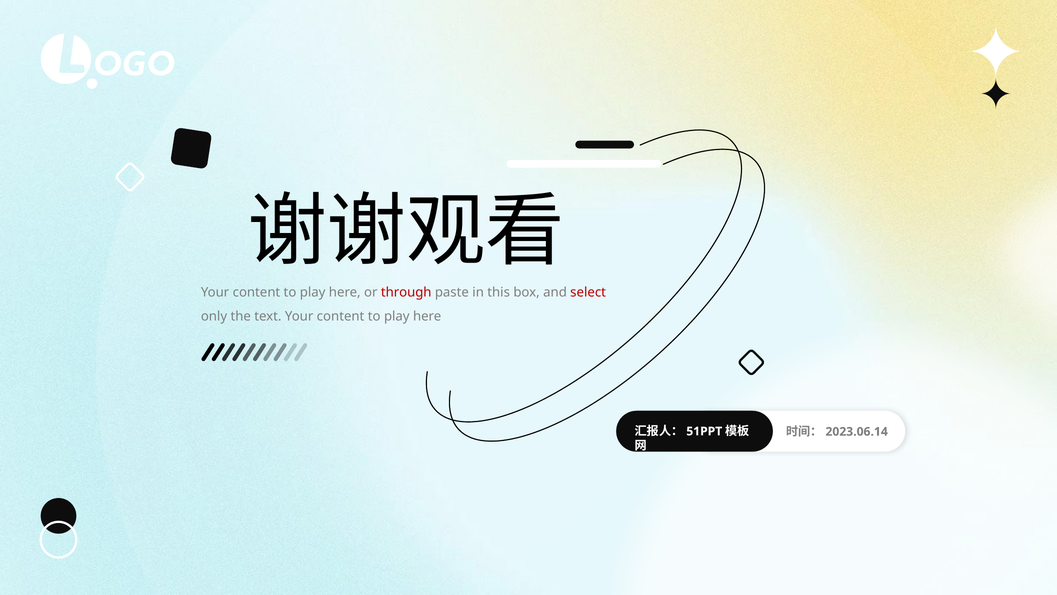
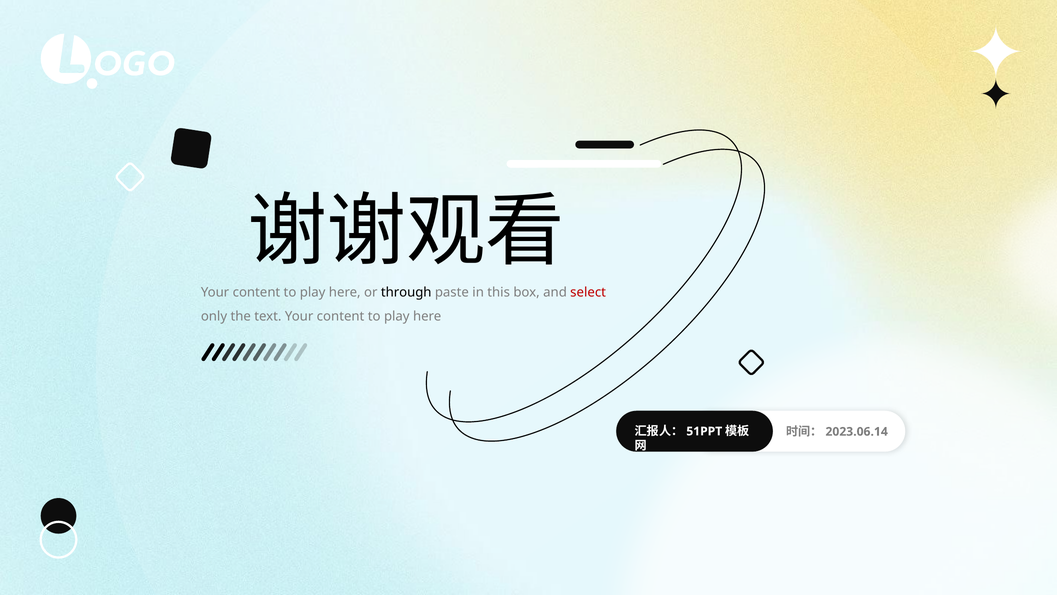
through colour: red -> black (406, 292)
